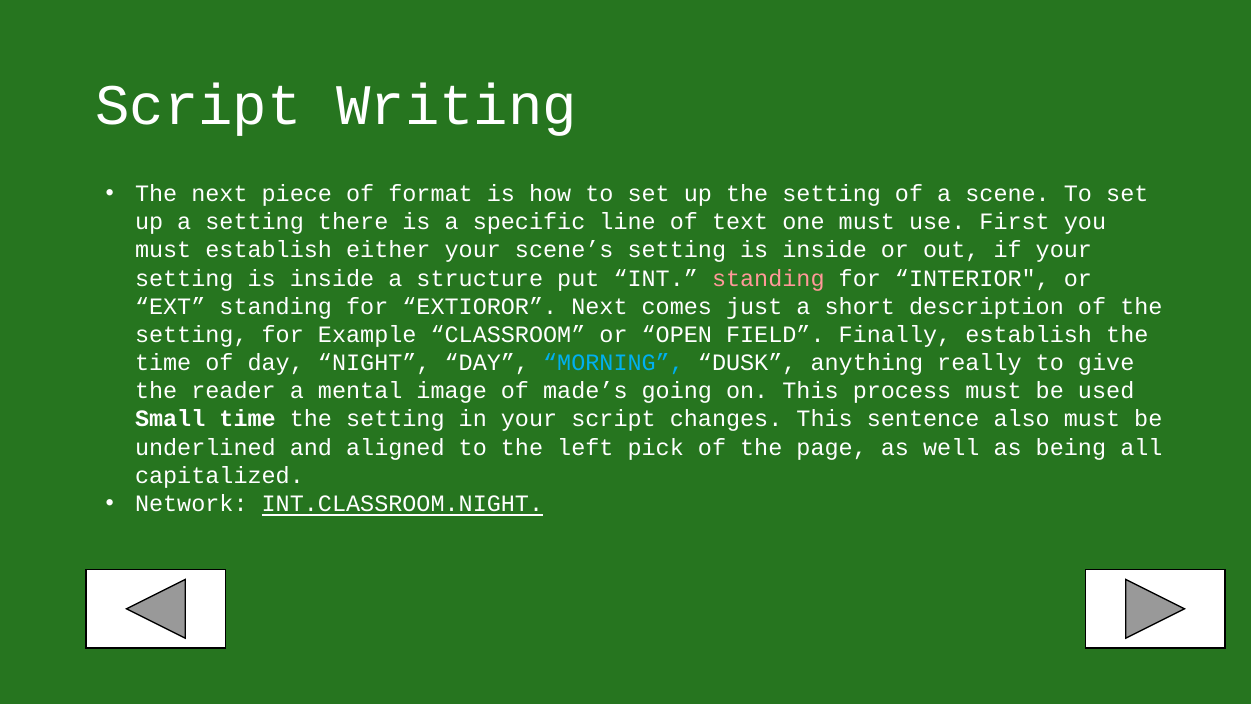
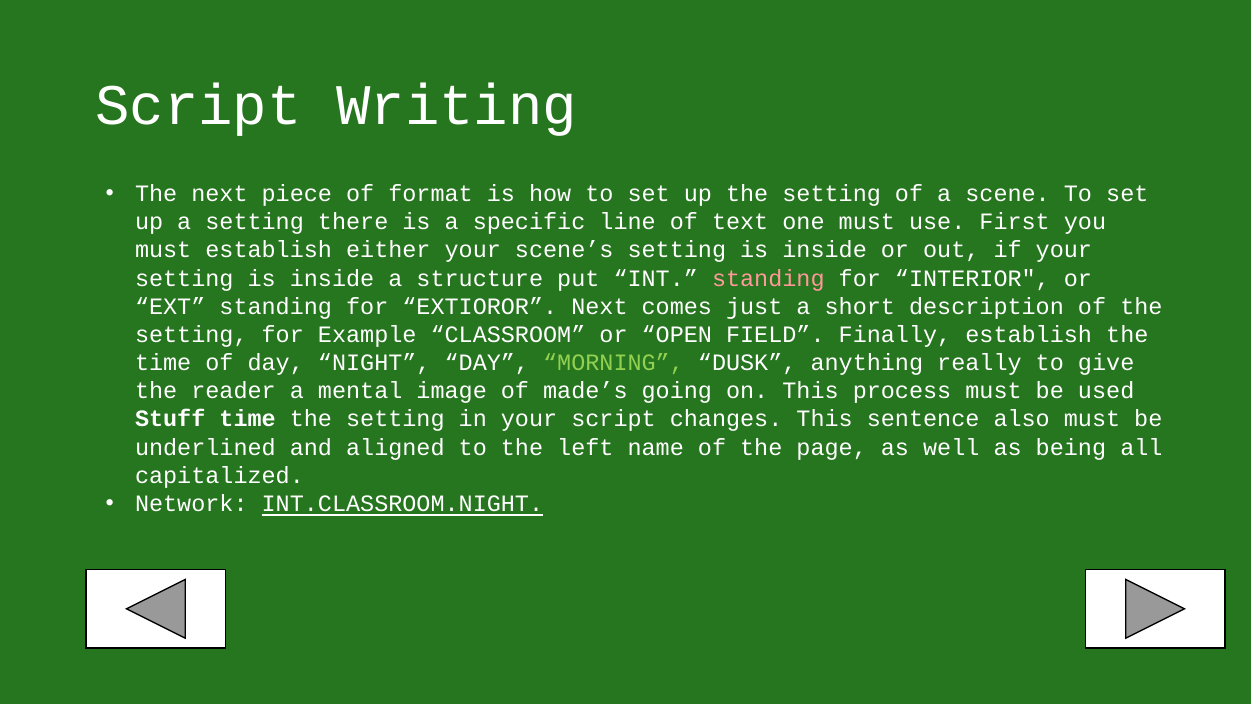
MORNING colour: light blue -> light green (614, 363)
Small: Small -> Stuff (170, 419)
pick: pick -> name (656, 447)
